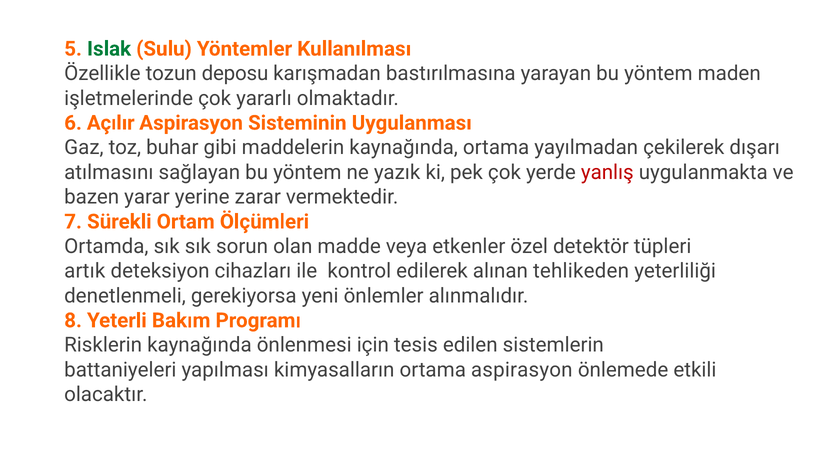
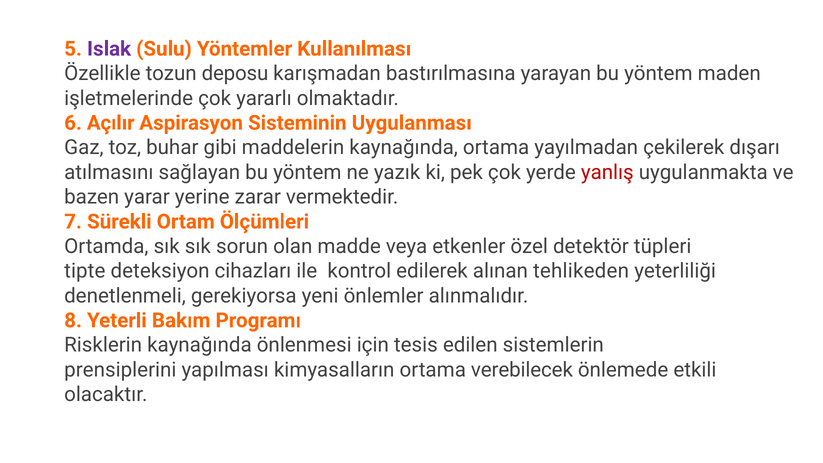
Islak colour: green -> purple (109, 49)
artık: artık -> tipte (85, 271)
battaniyeleri: battaniyeleri -> prensiplerini (120, 370)
ortama aspirasyon: aspirasyon -> verebilecek (522, 370)
